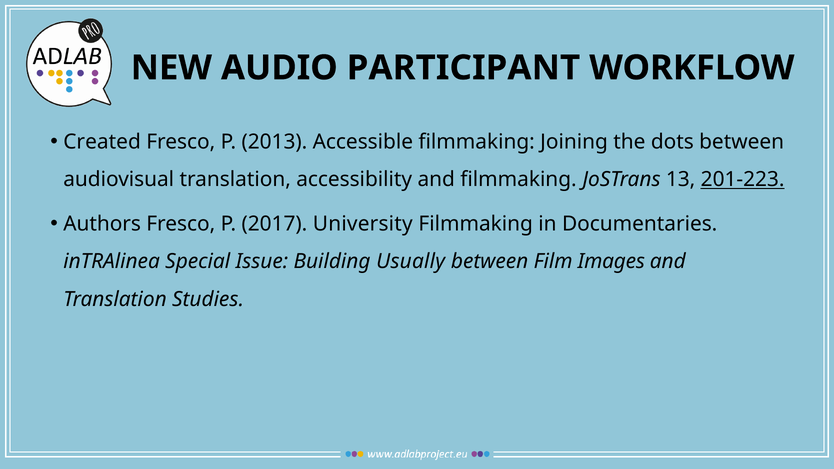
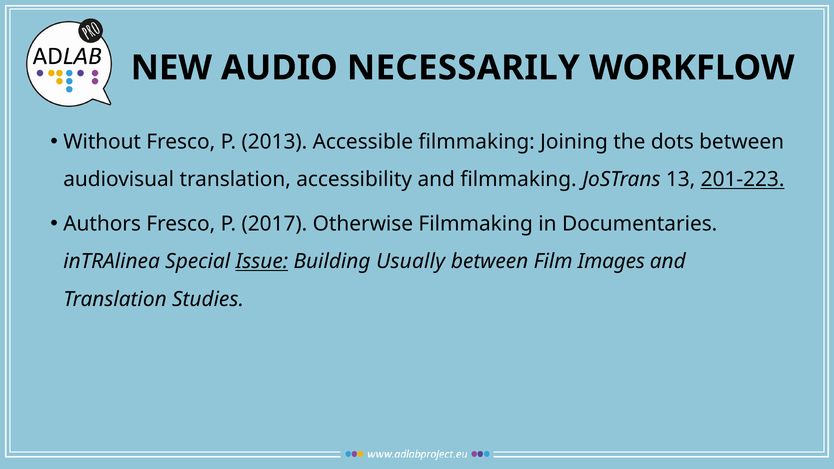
PARTICIPANT: PARTICIPANT -> NECESSARILY (463, 68)
Created: Created -> Without (102, 142)
University: University -> Otherwise (363, 224)
Issue underline: none -> present (262, 262)
